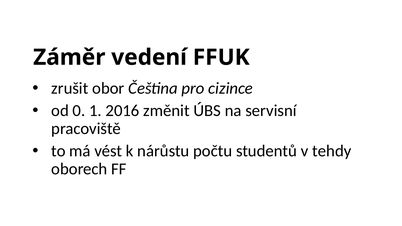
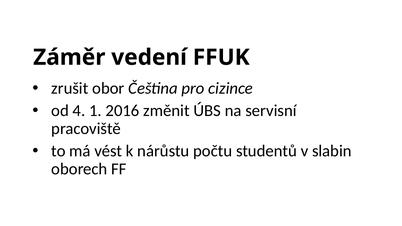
0: 0 -> 4 (79, 111)
tehdy: tehdy -> slabin (332, 151)
